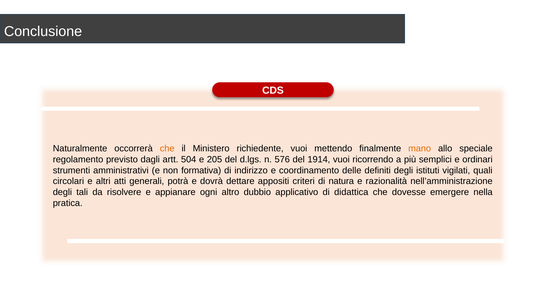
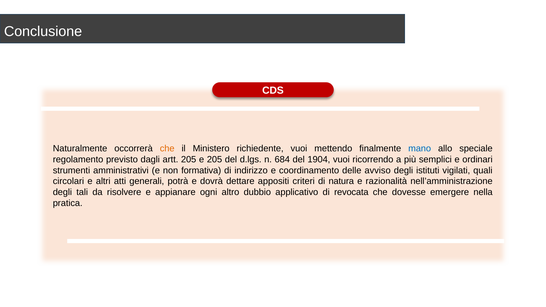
mano colour: orange -> blue (420, 149)
artt 504: 504 -> 205 (189, 160)
576: 576 -> 684 (282, 160)
1914: 1914 -> 1904 (319, 160)
definiti: definiti -> avviso (378, 170)
didattica: didattica -> revocata (351, 192)
